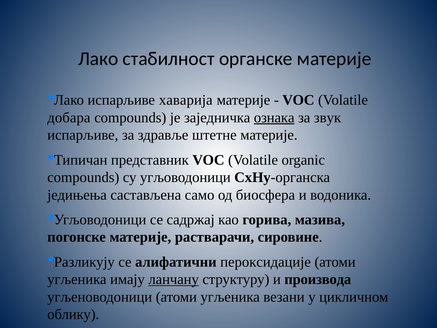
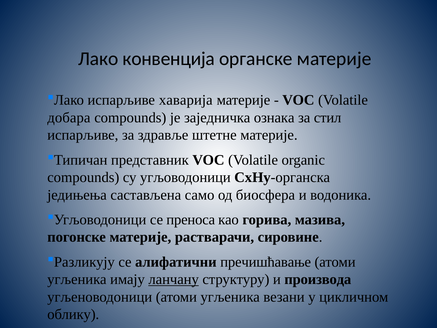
стабилност: стабилност -> конвенција (169, 59)
ознака underline: present -> none (274, 118)
звук: звук -> стил (328, 118)
садржај: садржај -> преноса (191, 220)
пероксидације: пероксидације -> пречишћавање (266, 262)
